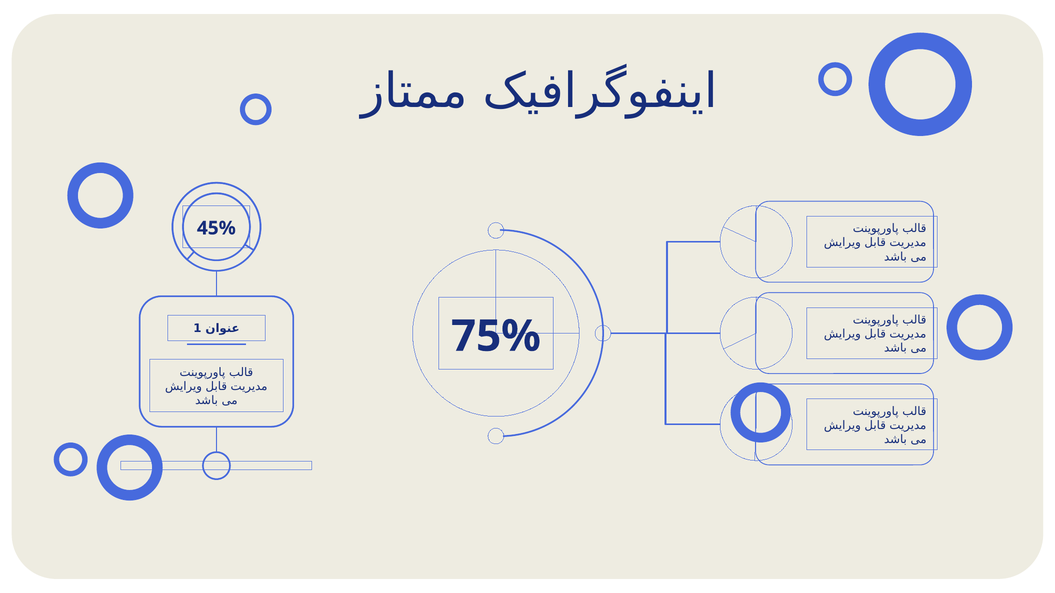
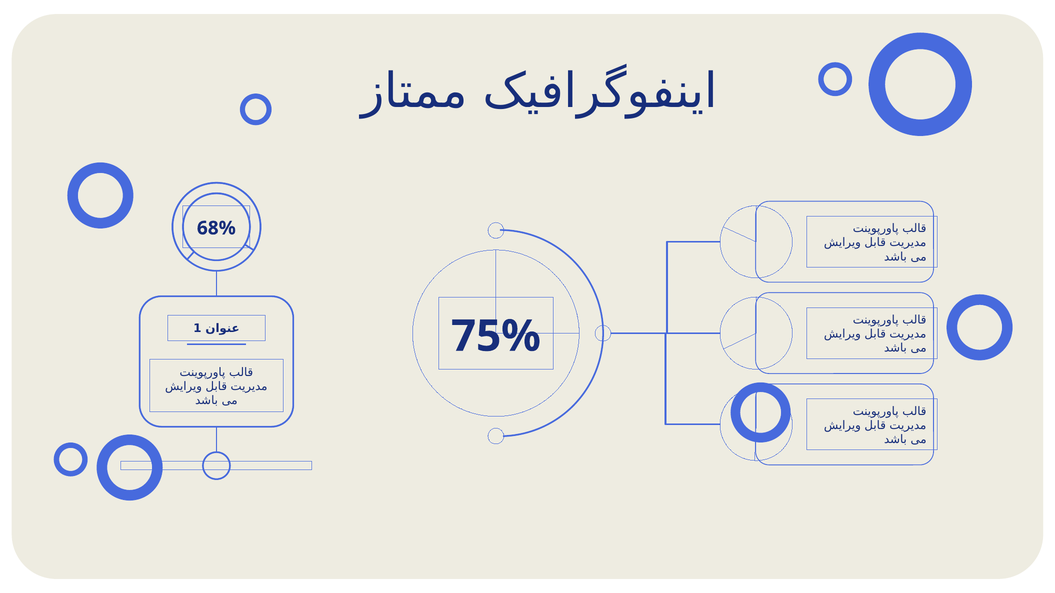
45%: 45% -> 68% (216, 228)
